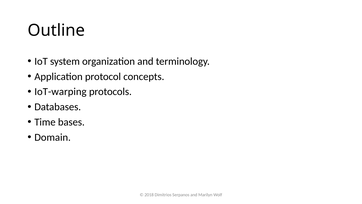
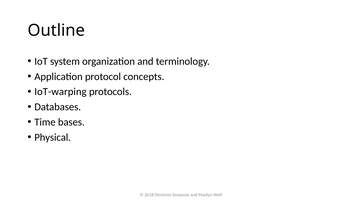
Domain: Domain -> Physical (53, 137)
